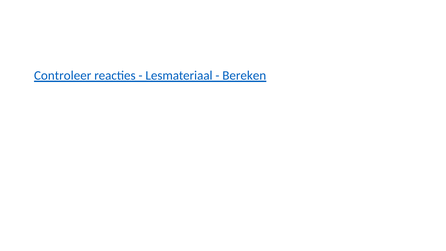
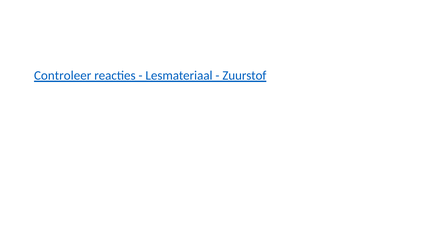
Bereken: Bereken -> Zuurstof (244, 76)
